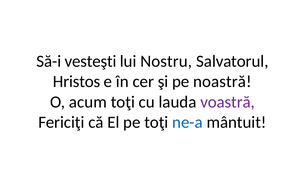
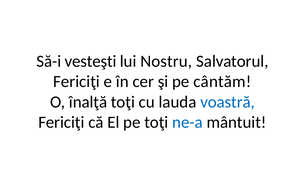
Hristos: Hristos -> Fericiţi (76, 81)
noastră: noastră -> cântăm (222, 81)
acum: acum -> înalţă (88, 102)
voastră colour: purple -> blue (228, 102)
